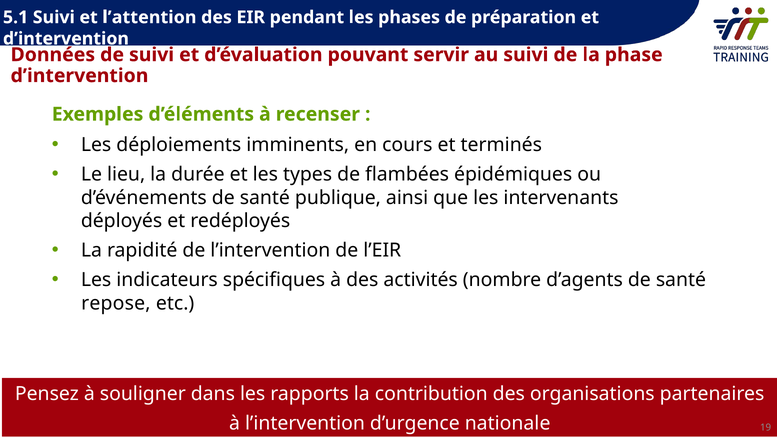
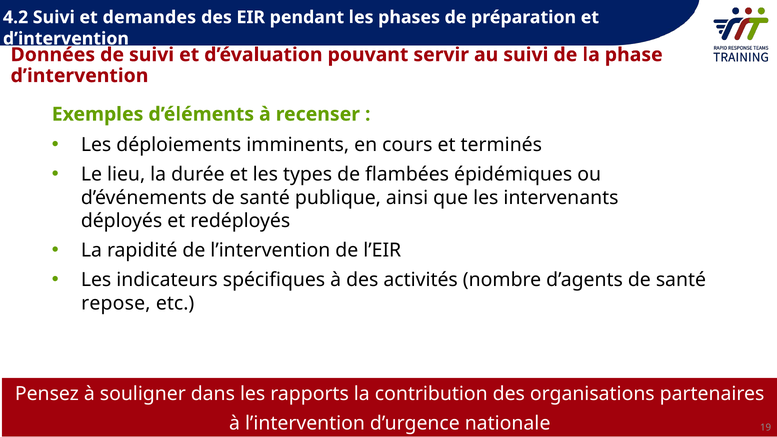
5.1: 5.1 -> 4.2 (16, 17)
lʼattention: lʼattention -> demandes (149, 17)
